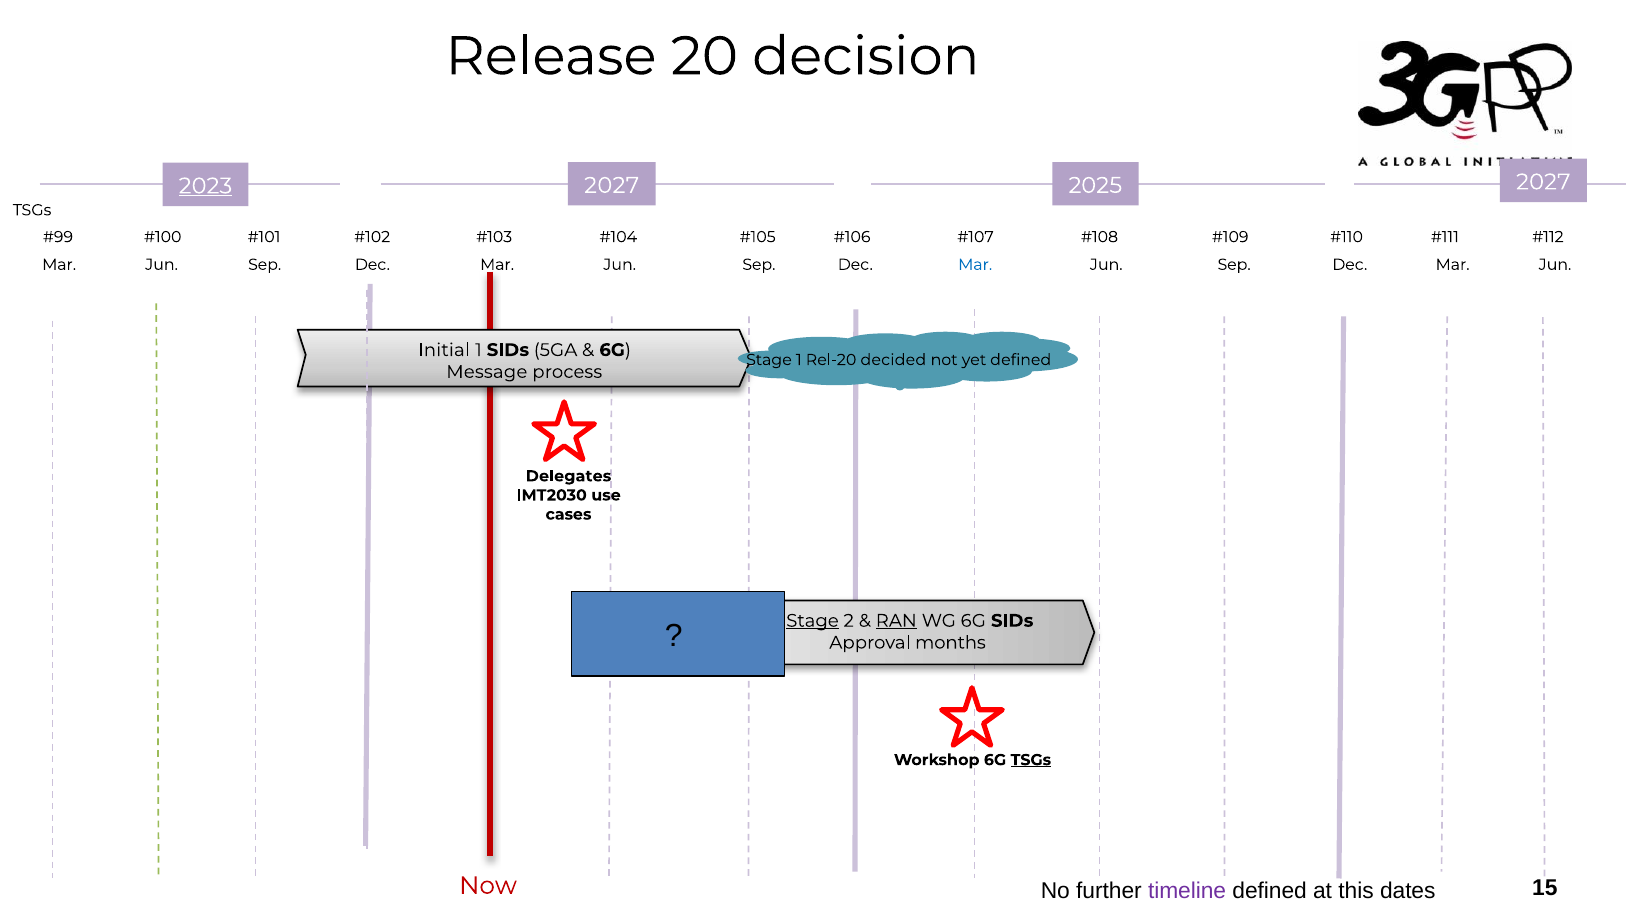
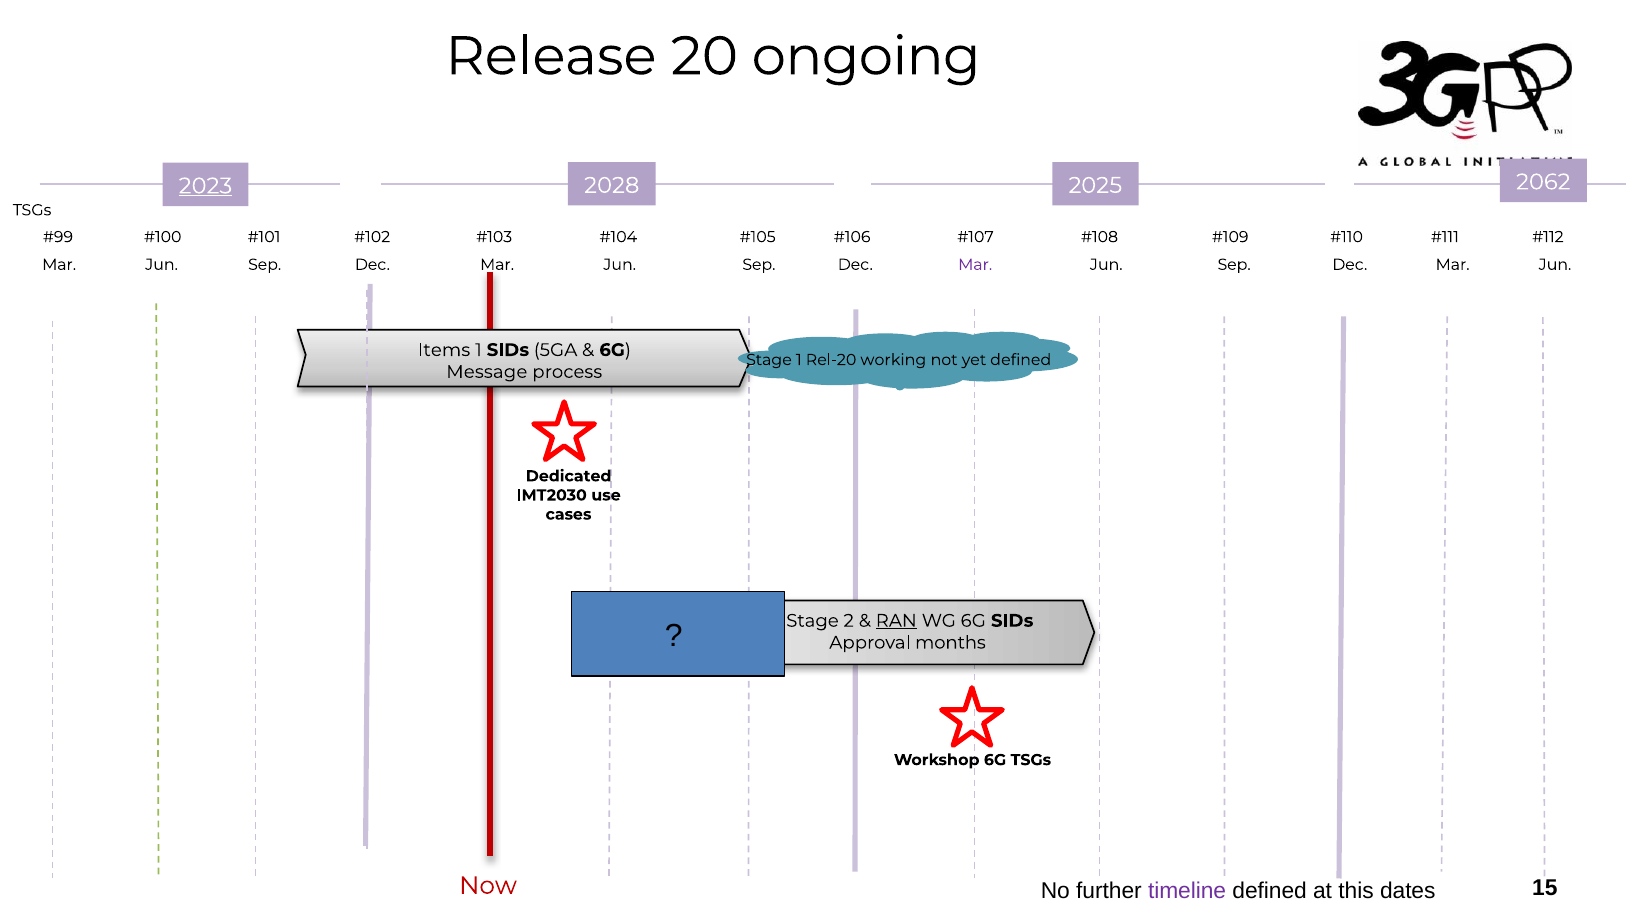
decision: decision -> ongoing (866, 56)
2027: 2027 -> 2062 (1543, 182)
2027: 2027 -> 2028 (612, 185)
Mar colour: blue -> purple (975, 264)
Initial: Initial -> Items (444, 350)
decided: decided -> working (893, 360)
Delegates: Delegates -> Dedicated (569, 476)
Stage underline: present -> none (812, 620)
TSGs underline: present -> none (1031, 760)
